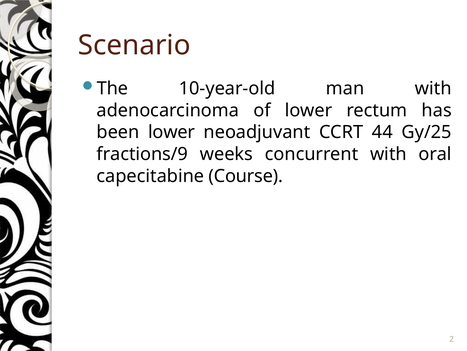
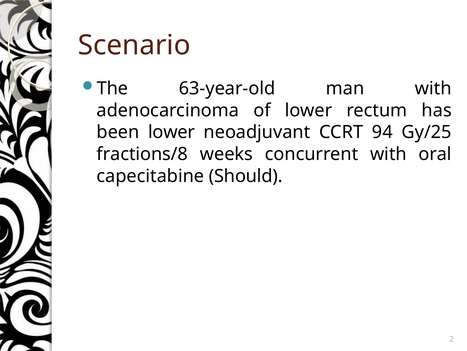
10-year-old: 10-year-old -> 63-year-old (227, 88)
44: 44 -> 94 (382, 132)
fractions/9: fractions/9 -> fractions/8 (142, 154)
Course: Course -> Should (246, 176)
